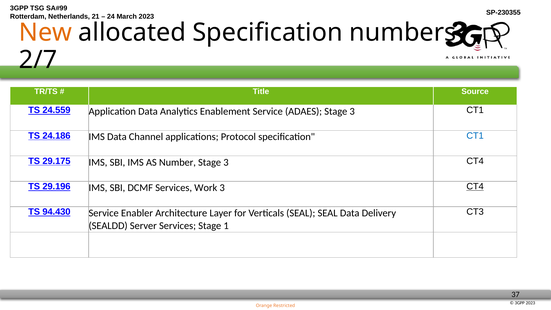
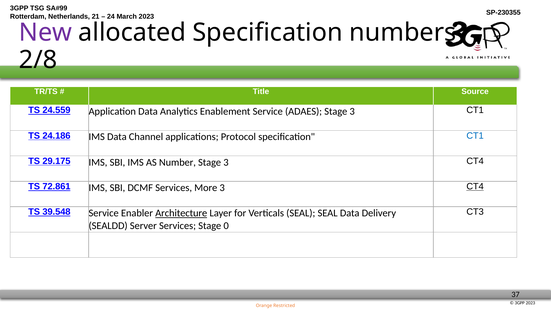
New colour: orange -> purple (45, 33)
2/7: 2/7 -> 2/8 (38, 60)
29.196: 29.196 -> 72.861 (56, 187)
Work: Work -> More (206, 188)
94.430: 94.430 -> 39.548 (56, 212)
Architecture underline: none -> present (181, 213)
1: 1 -> 0 (226, 226)
